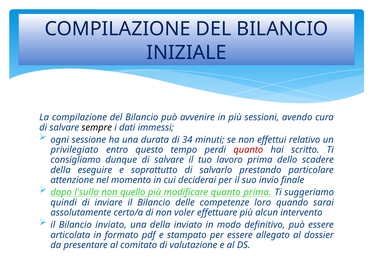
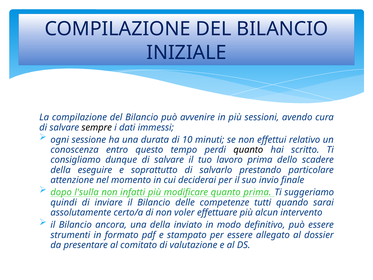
34: 34 -> 10 (187, 140)
privilegiato: privilegiato -> conoscenza (75, 150)
quanto colour: red -> black (248, 150)
quello: quello -> infatti (133, 192)
loro: loro -> tutti (263, 202)
Bilancio inviato: inviato -> ancora (111, 225)
articolata: articolata -> strumenti (70, 235)
